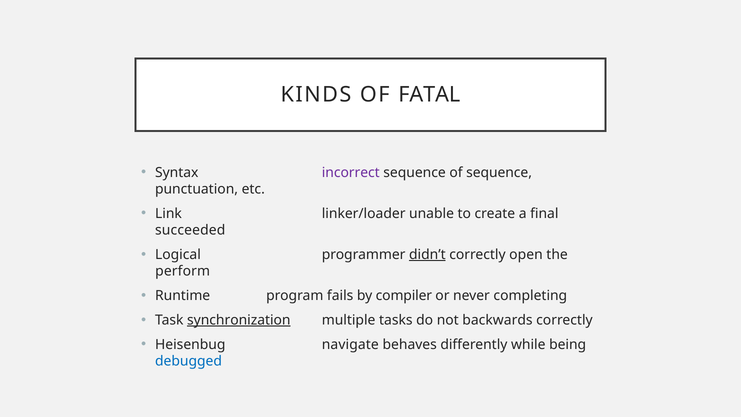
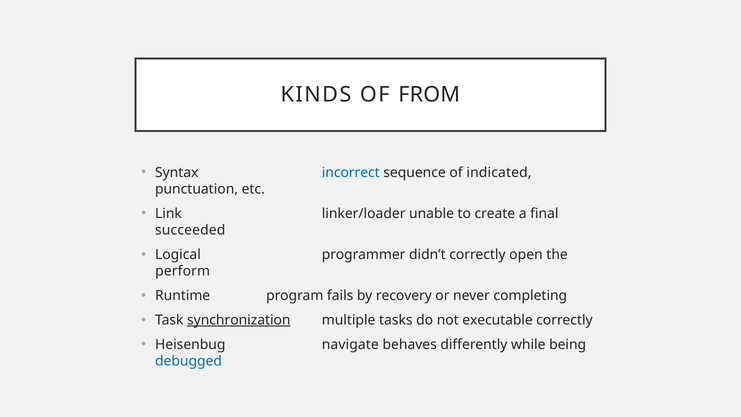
FATAL: FATAL -> FROM (429, 95)
incorrect colour: purple -> blue (351, 172)
of sequence: sequence -> indicated (499, 172)
didn’t underline: present -> none (427, 255)
compiler: compiler -> recovery (404, 296)
backwards: backwards -> executable (498, 320)
